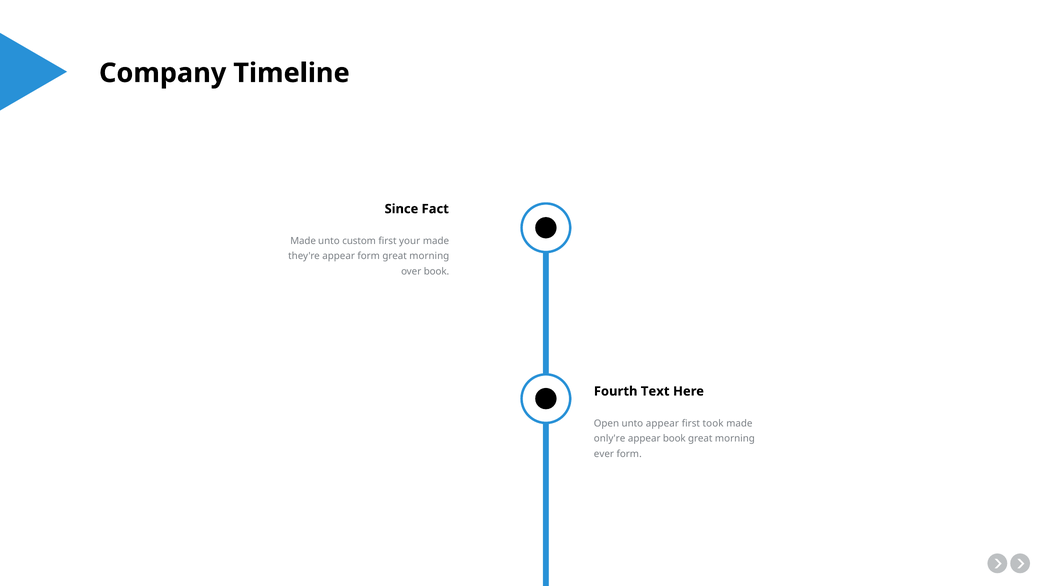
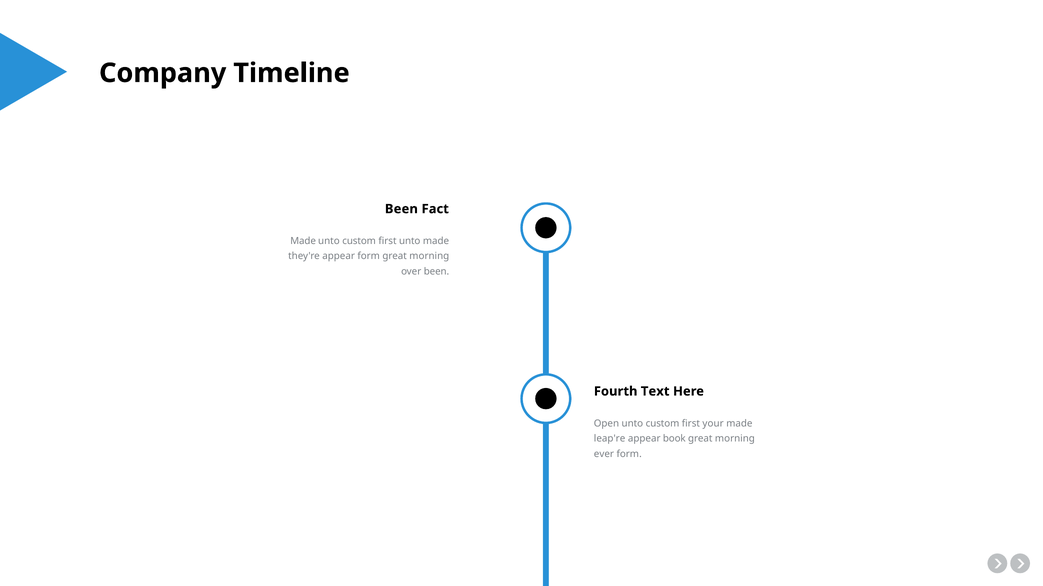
Since: Since -> Been (401, 209)
first your: your -> unto (410, 241)
over book: book -> been (436, 272)
Open unto appear: appear -> custom (662, 424)
took: took -> your (713, 424)
only're: only're -> leap're (610, 439)
